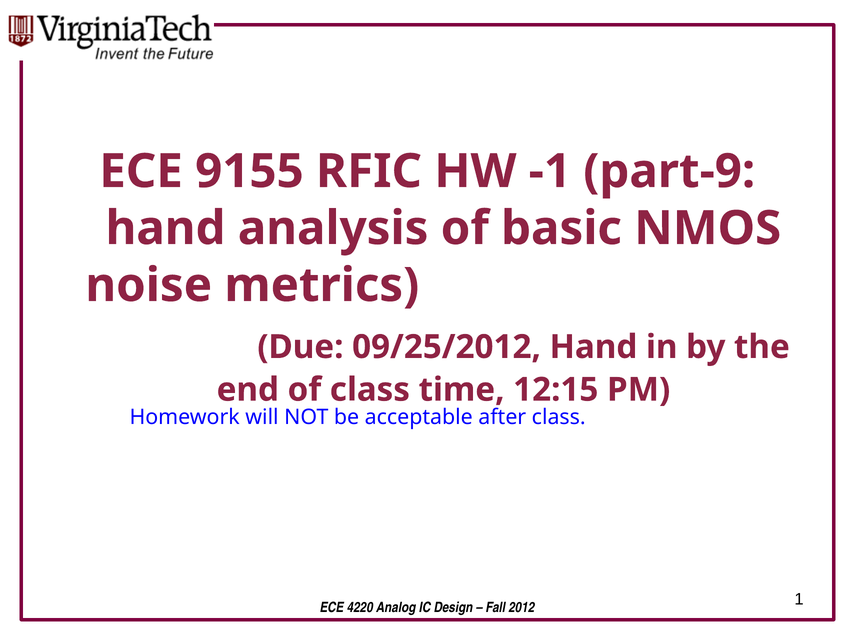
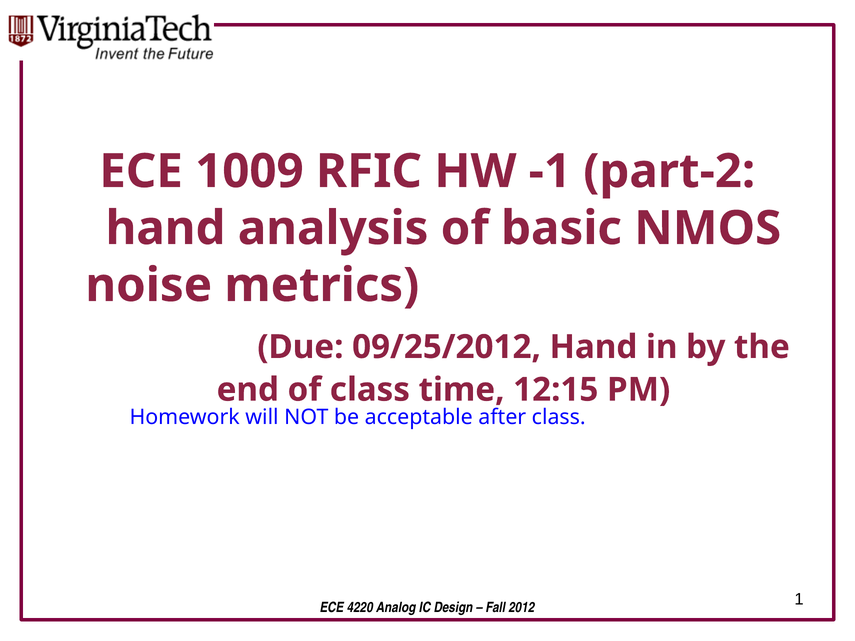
9155: 9155 -> 1009 (249, 171)
part-9: part-9 -> part-2 (669, 171)
